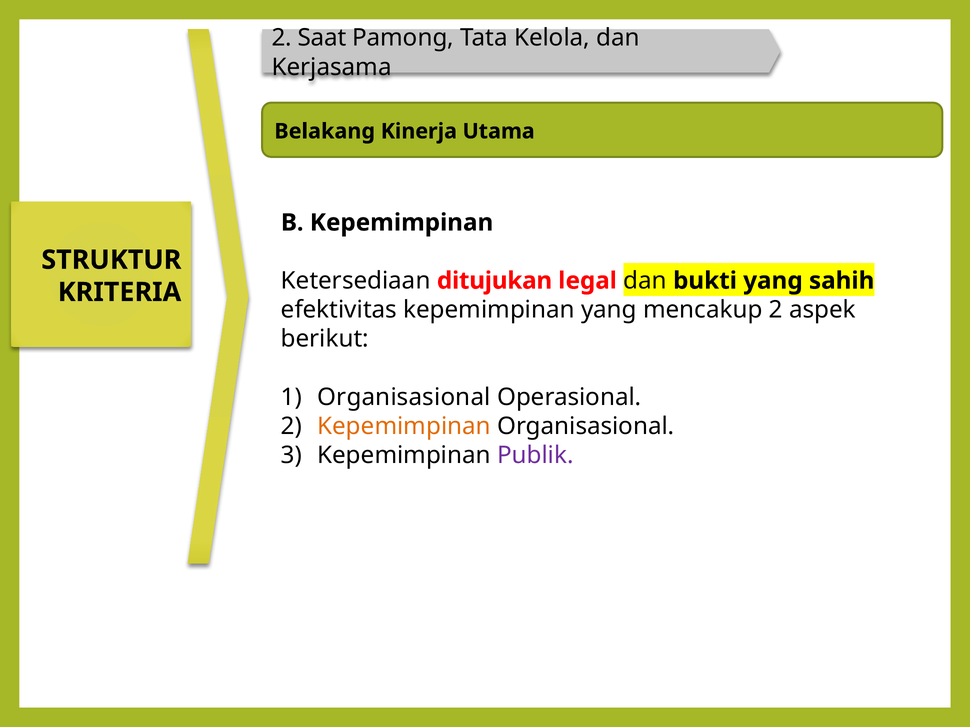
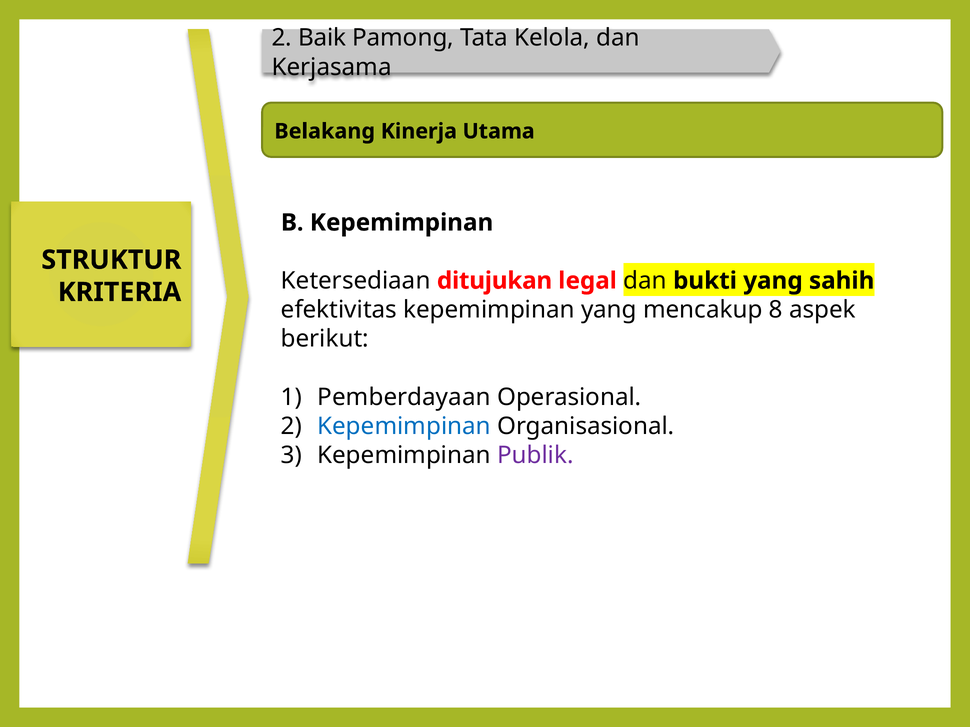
Saat: Saat -> Baik (322, 38)
mencakup 2: 2 -> 8 (776, 310)
Organisasional: Organisasional -> Pemberdayaan (404, 397)
Kepemimpinan colour: orange -> blue (404, 426)
